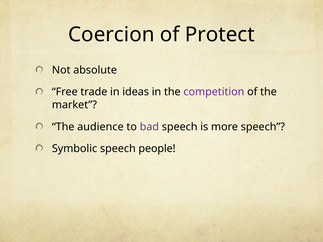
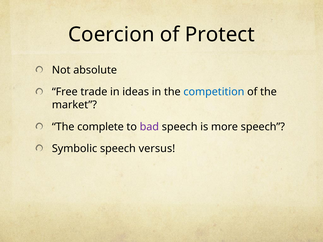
competition colour: purple -> blue (214, 92)
audience: audience -> complete (101, 127)
people: people -> versus (157, 149)
